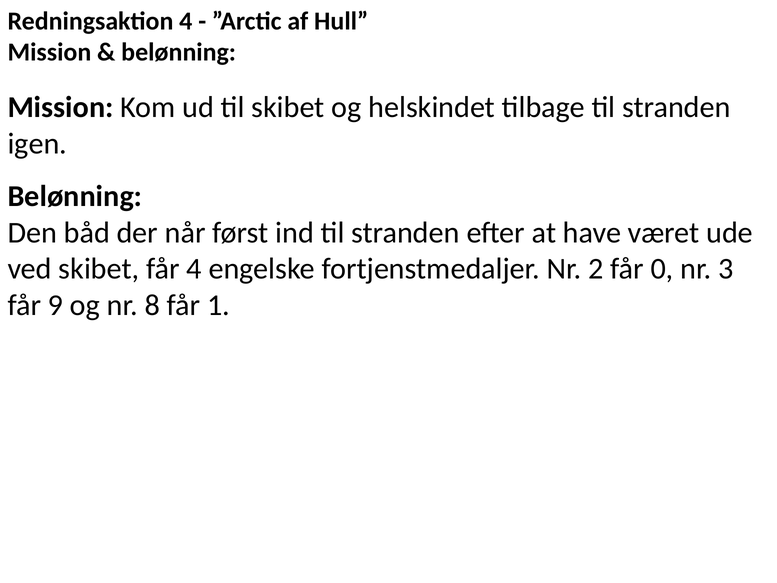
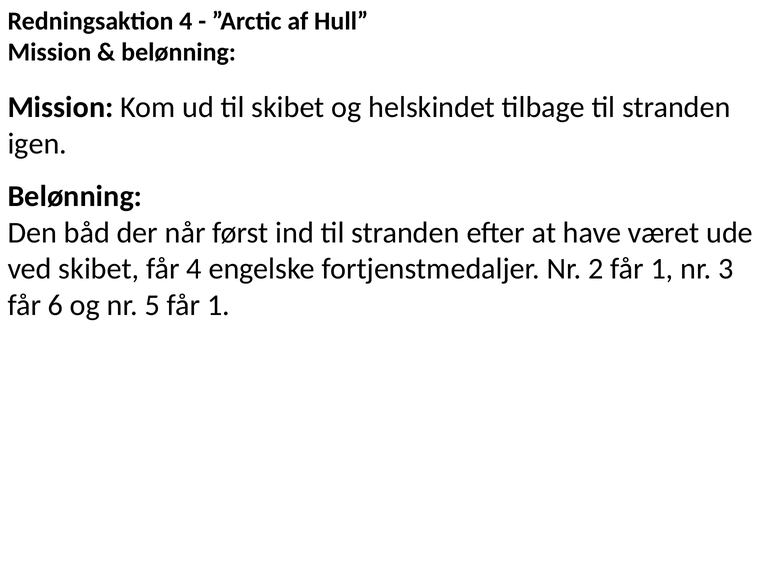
2 får 0: 0 -> 1 (662, 269)
9: 9 -> 6 (56, 305)
8: 8 -> 5 (152, 305)
